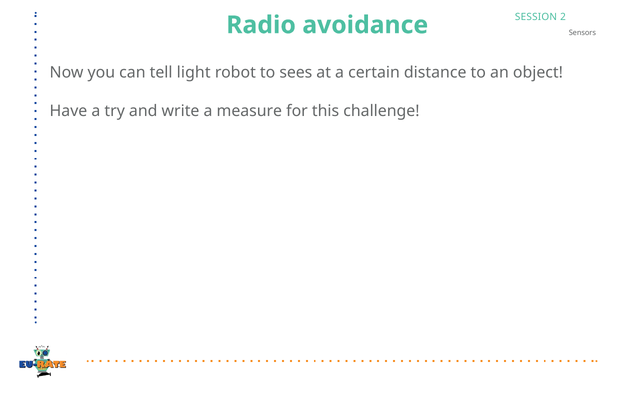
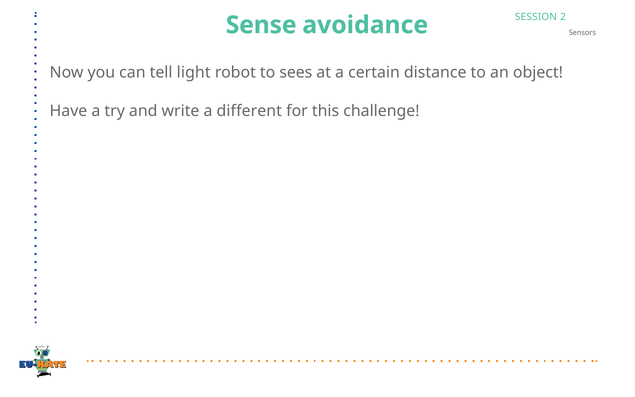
Radio: Radio -> Sense (261, 25)
measure: measure -> different (249, 111)
